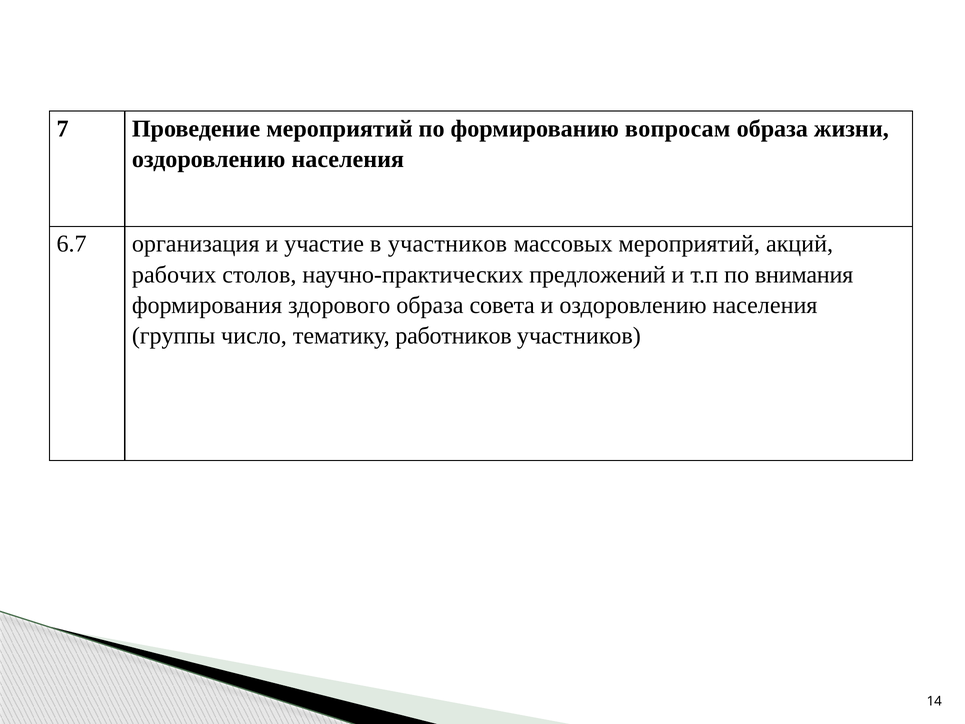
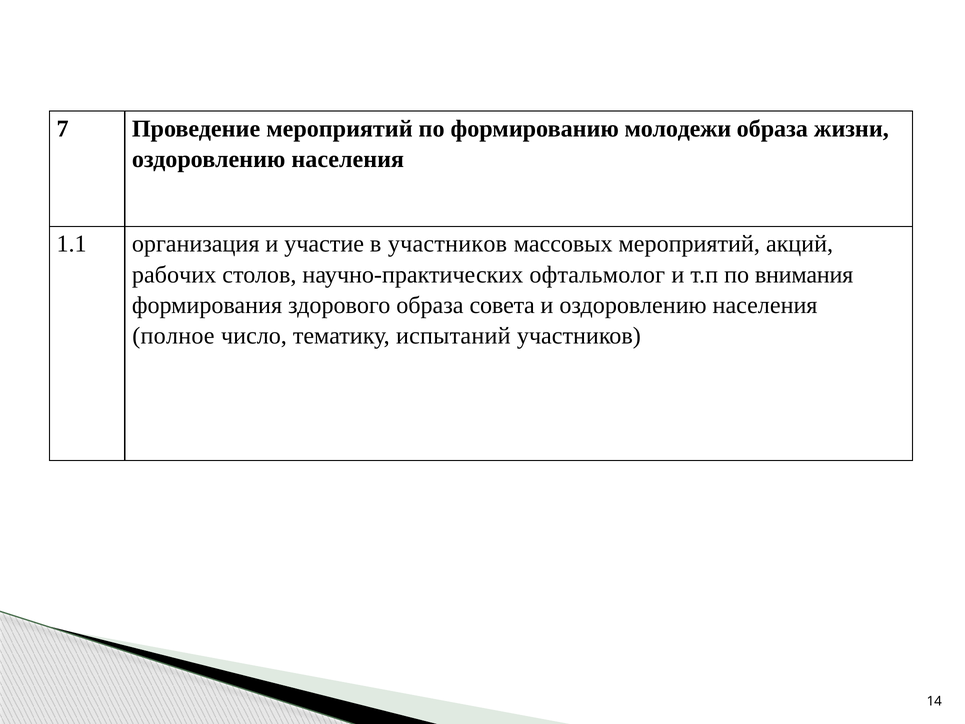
вопросам: вопросам -> молодежи (678, 129)
6.7: 6.7 -> 1.1 (72, 244)
предложений: предложений -> офтальмолог (597, 275)
группы: группы -> полное (173, 336)
работников: работников -> испытаний (453, 336)
